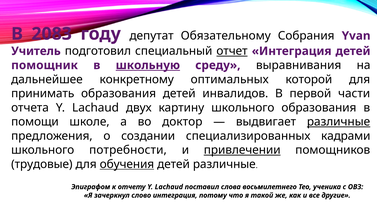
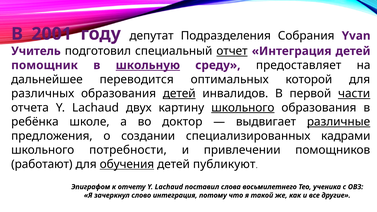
2083: 2083 -> 2001 (52, 34)
Обязательному: Обязательному -> Подразделения (226, 36)
выравнивания: выравнивания -> предоставляет (299, 65)
конкретному: конкретному -> переводится (137, 79)
принимать: принимать -> различных (43, 94)
детей underline: none -> present (179, 94)
части underline: none -> present (354, 94)
школьного underline: none -> present (243, 108)
помощи: помощи -> ребёнка (35, 122)
привлечении underline: present -> none (242, 150)
трудовые: трудовые -> работают (42, 164)
детей различные: различные -> публикуют (224, 164)
